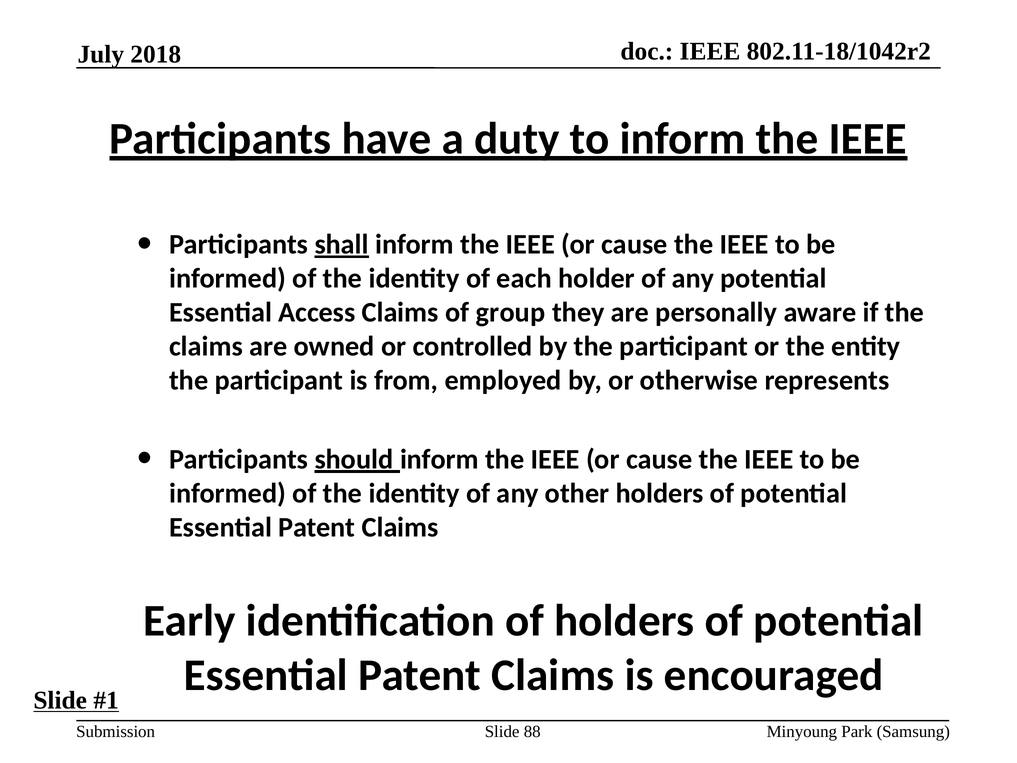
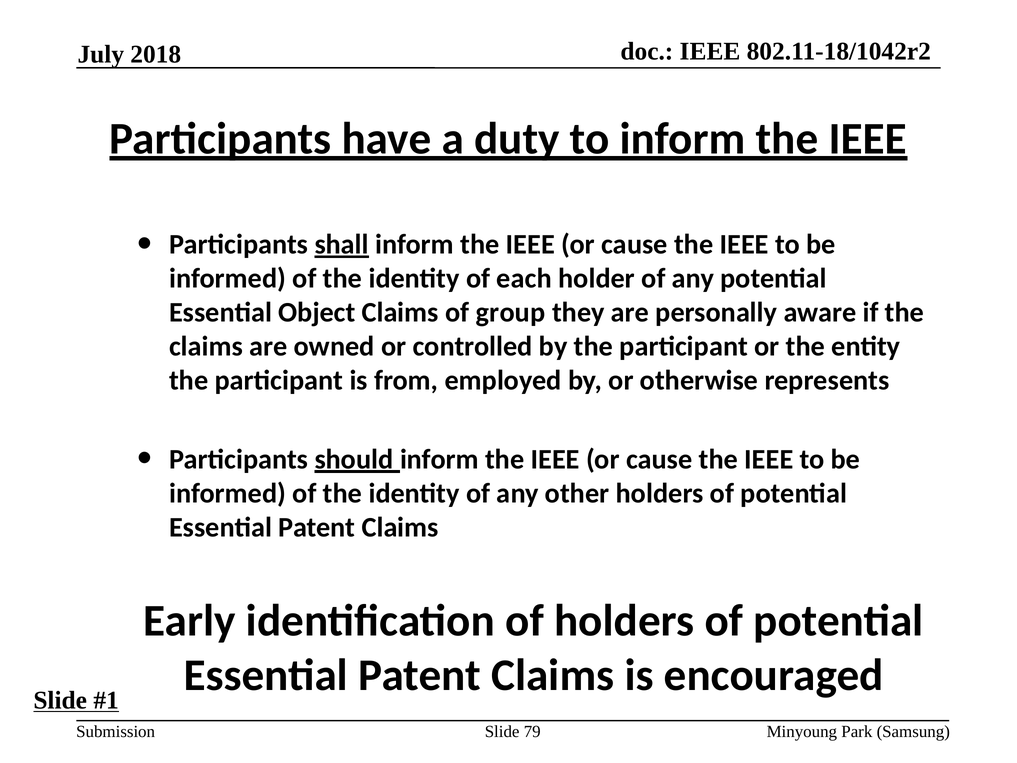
Access: Access -> Object (317, 312)
88: 88 -> 79 (532, 732)
